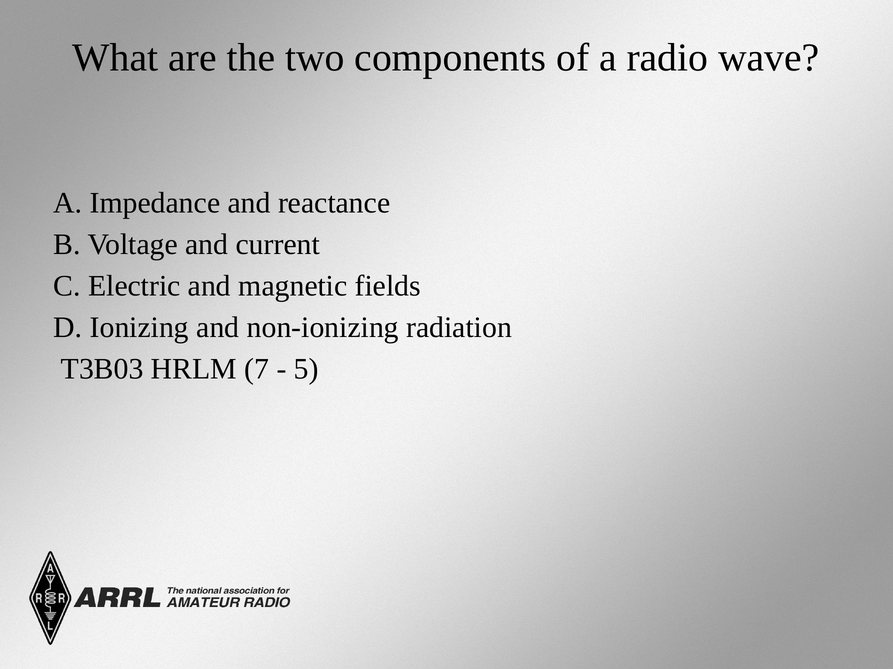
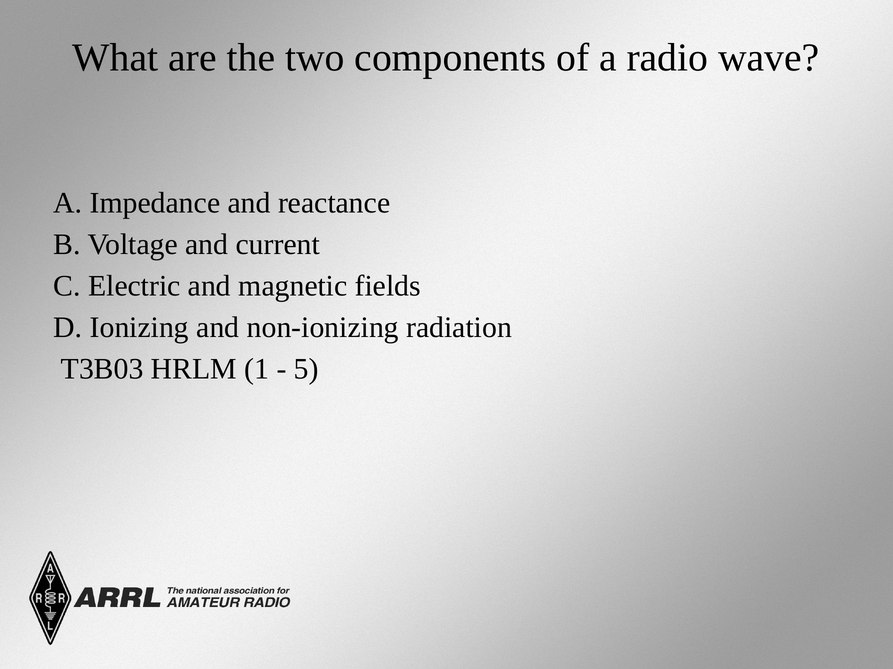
7: 7 -> 1 (257, 370)
